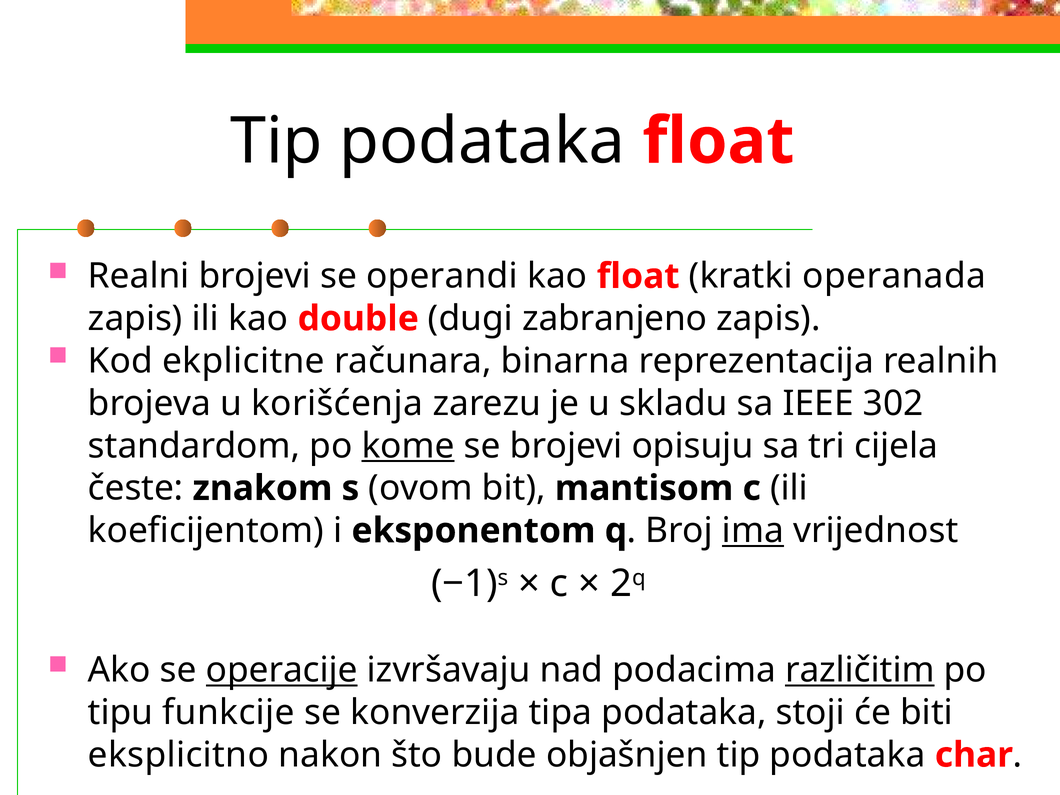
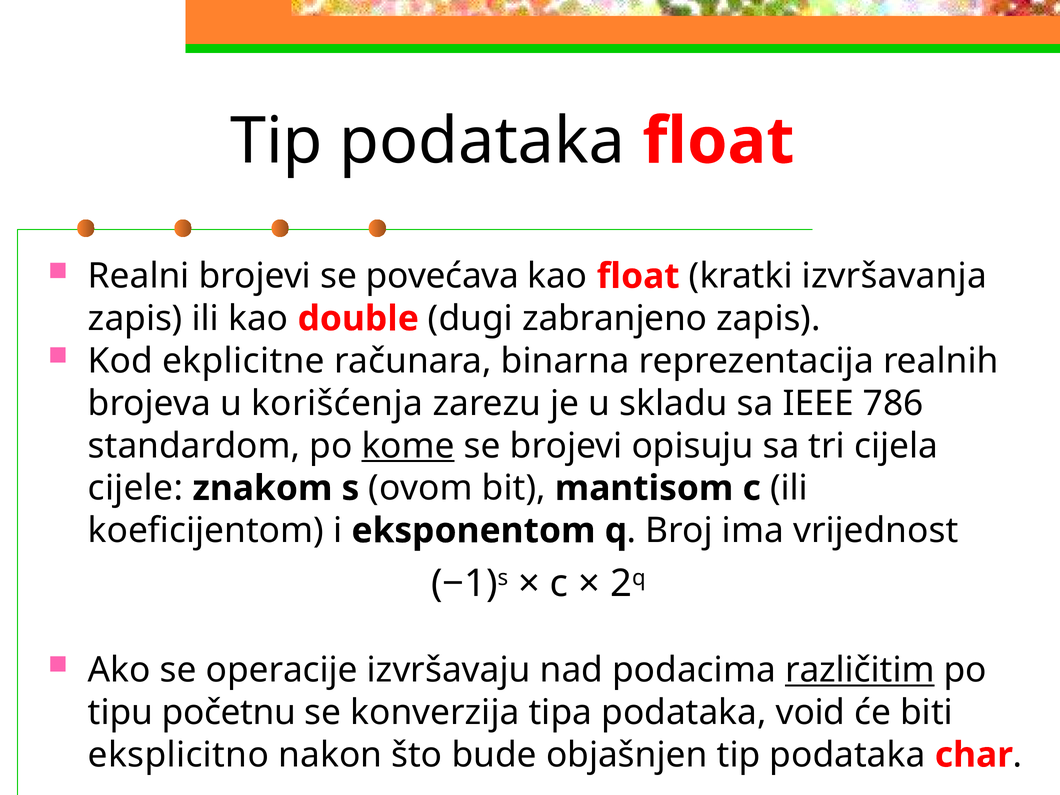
operandi: operandi -> povećava (442, 276)
operanada: operanada -> izvršavanja (894, 276)
302: 302 -> 786 (893, 403)
česte: česte -> cijele (135, 488)
ima underline: present -> none (753, 531)
operacije underline: present -> none (282, 670)
funkcije: funkcije -> početnu (229, 713)
stoji: stoji -> void (811, 713)
